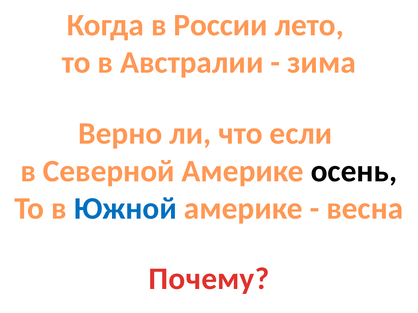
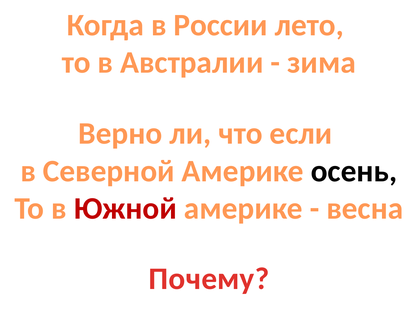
Южной colour: blue -> red (125, 209)
